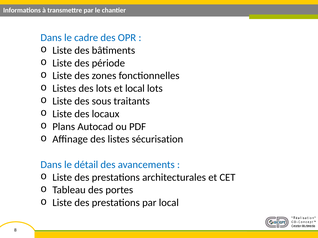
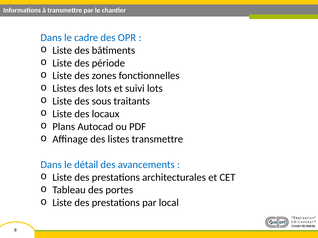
et local: local -> suivi (135, 89)
listes sécurisation: sécurisation -> transmettre (157, 140)
